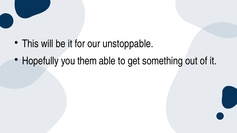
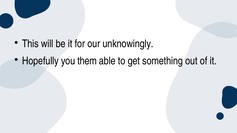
unstoppable: unstoppable -> unknowingly (128, 44)
